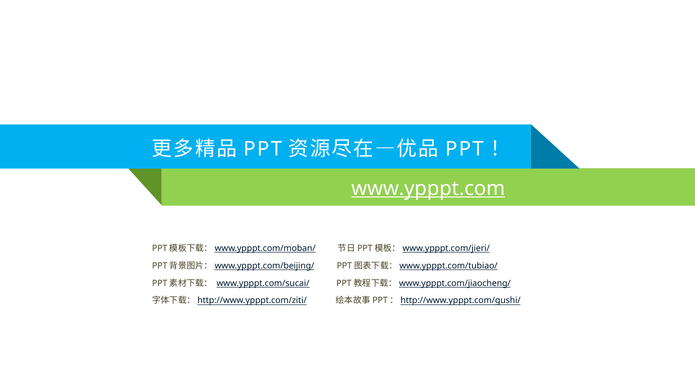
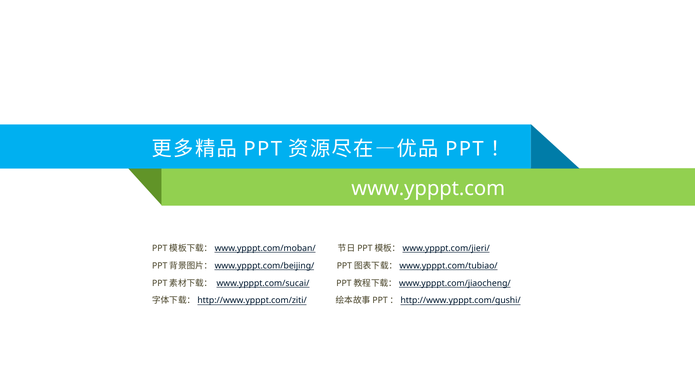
www.ypppt.com underline: present -> none (428, 188)
